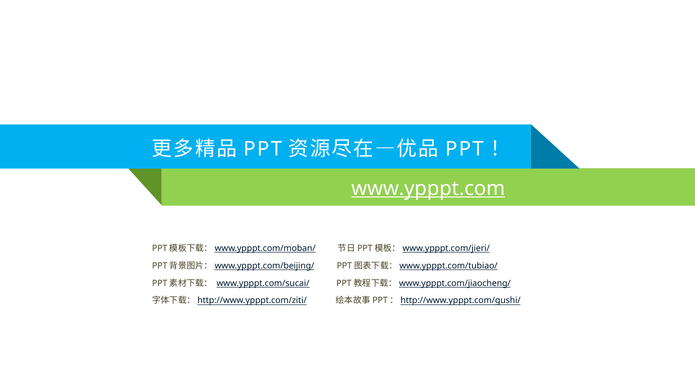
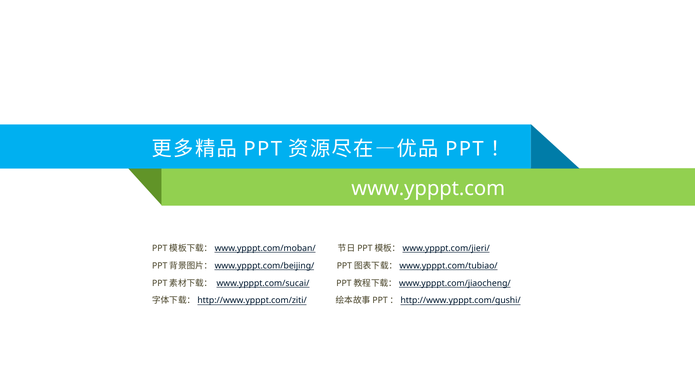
www.ypppt.com underline: present -> none (428, 188)
